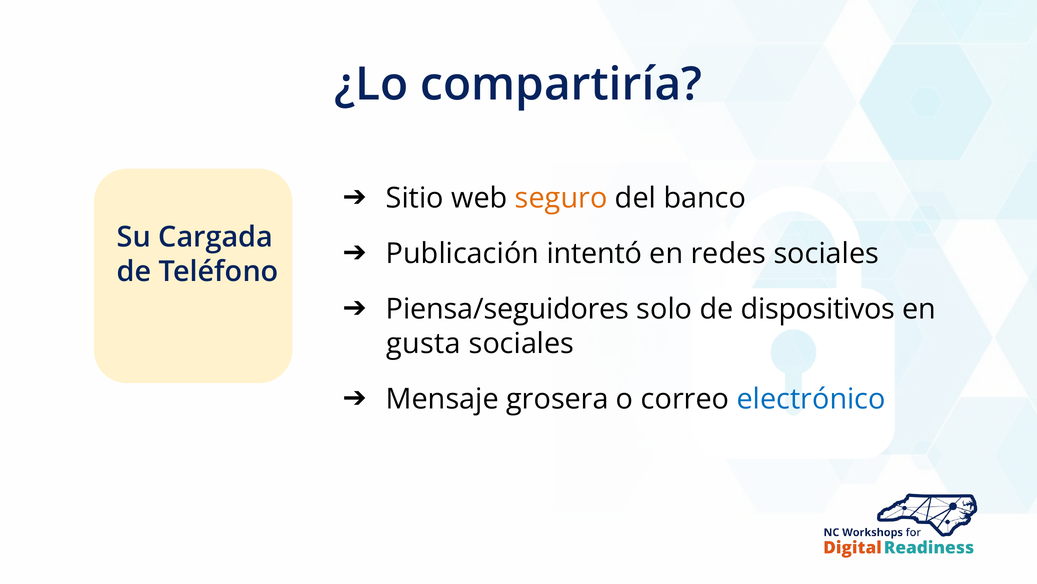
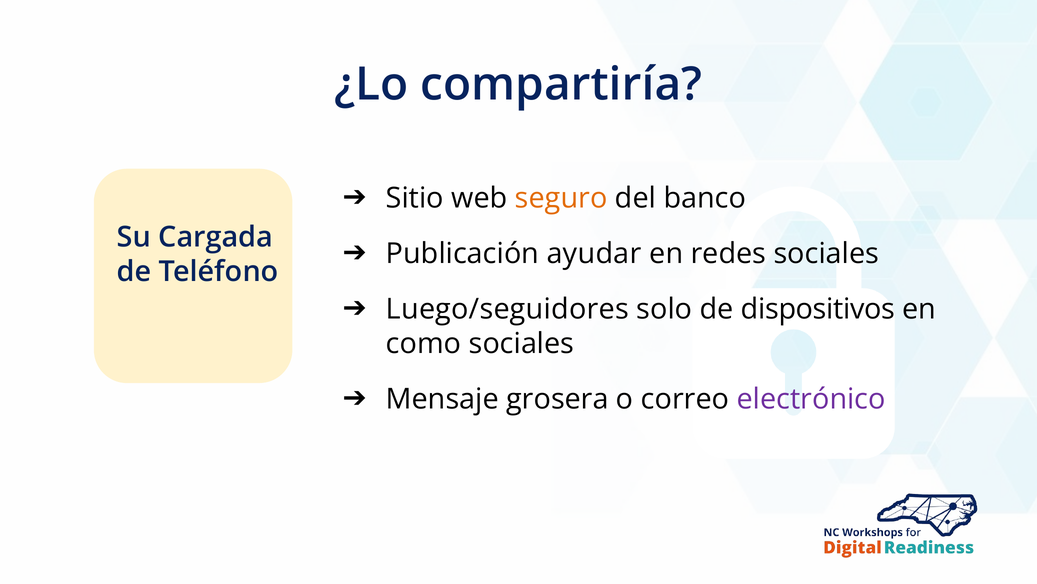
intentó: intentó -> ayudar (594, 254)
Piensa/seguidores: Piensa/seguidores -> Luego/seguidores (507, 309)
gusta: gusta -> como (424, 343)
electrónico colour: blue -> purple (811, 399)
